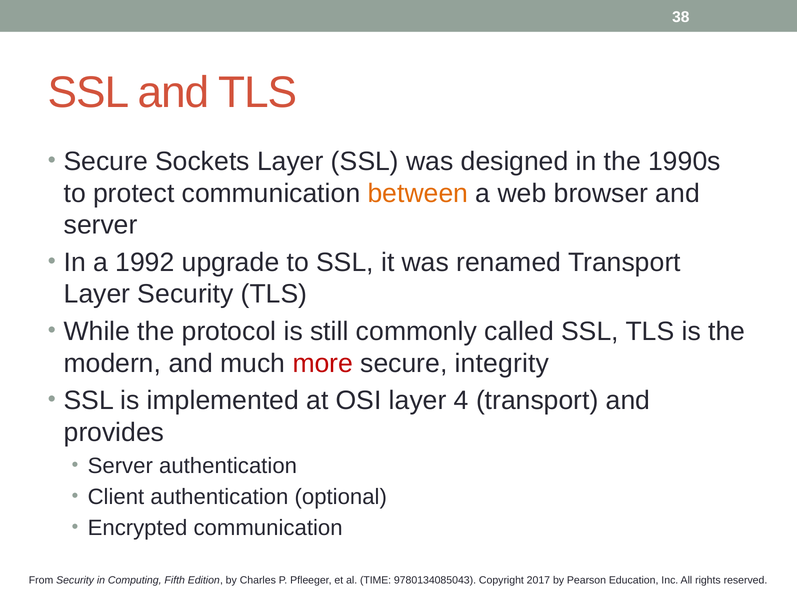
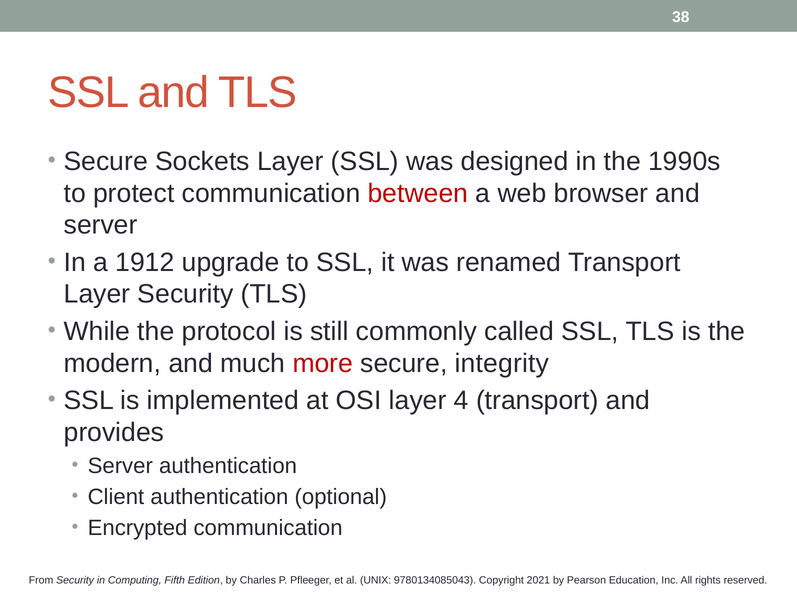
between colour: orange -> red (418, 193)
1992: 1992 -> 1912 (145, 262)
TIME: TIME -> UNIX (376, 580)
2017: 2017 -> 2021 (538, 580)
